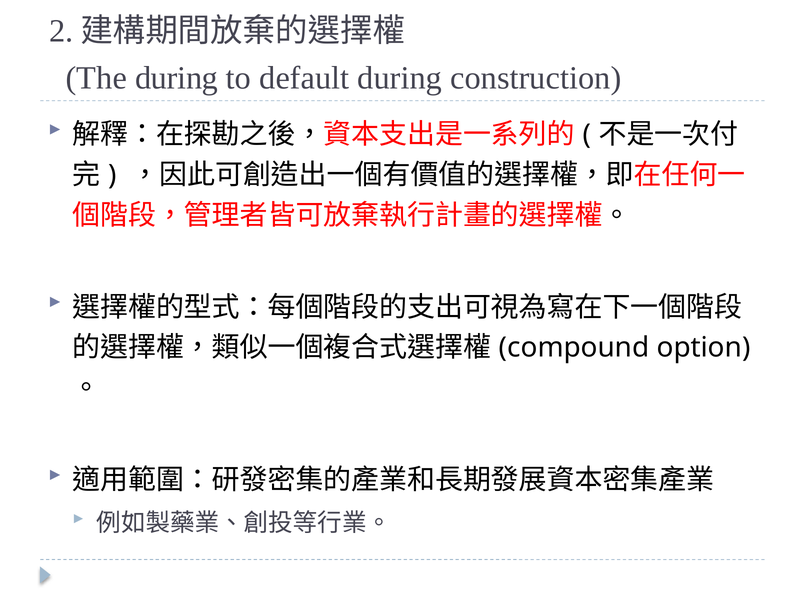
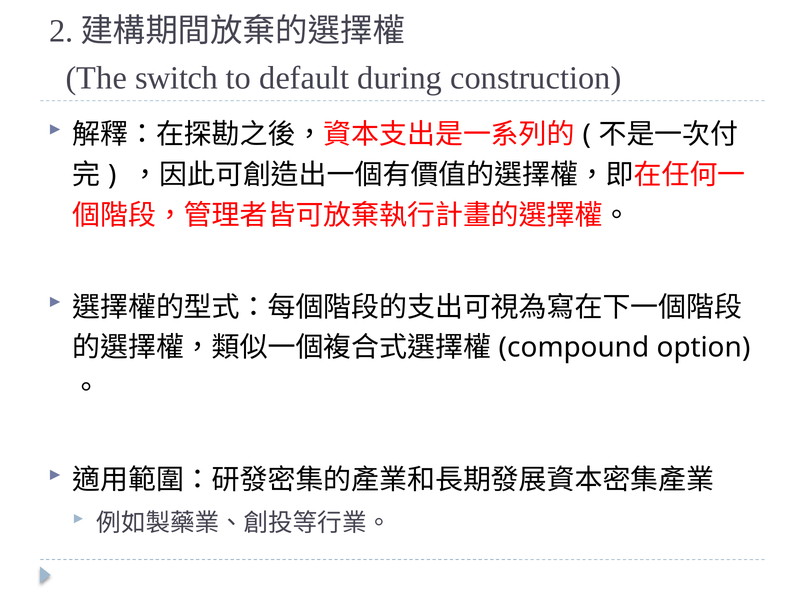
The during: during -> switch (177, 78)
